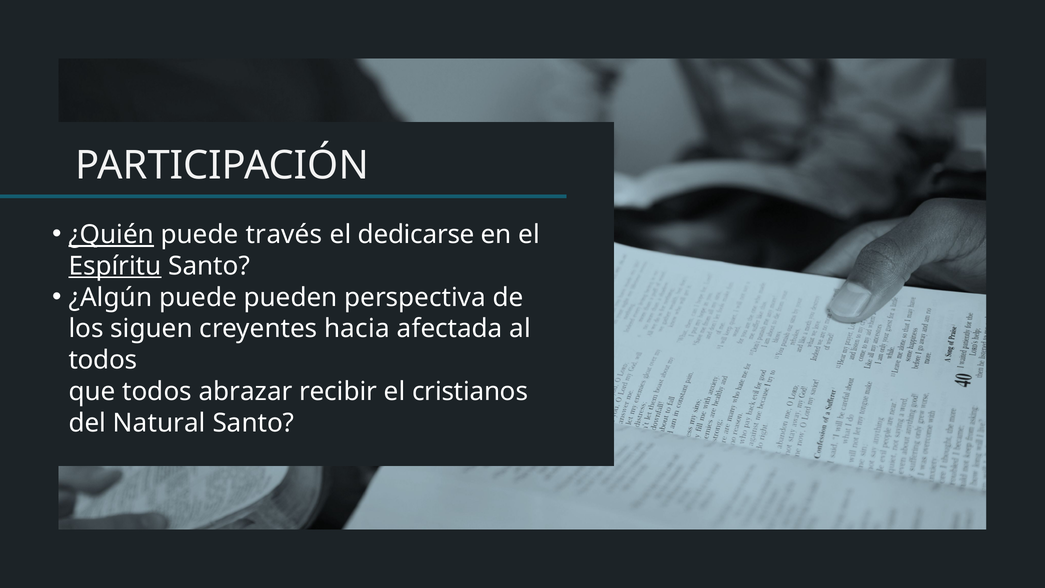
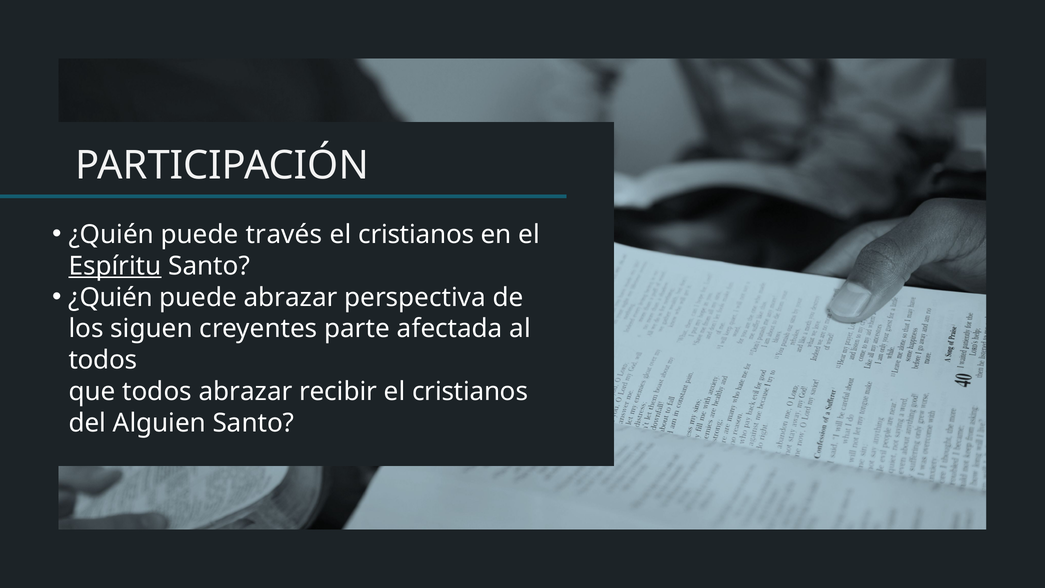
¿Quién underline: present -> none (111, 235)
dedicarse: dedicarse -> cristianos (416, 235)
¿Algún: ¿Algún -> ¿Quién (111, 297)
puede pueden: pueden -> abrazar (291, 297)
hacia: hacia -> parte (357, 329)
Natural: Natural -> Alguien (159, 423)
